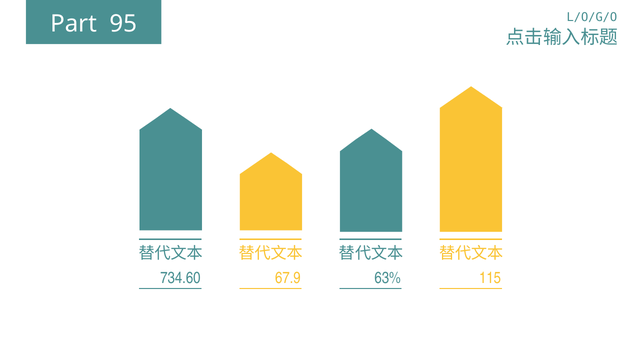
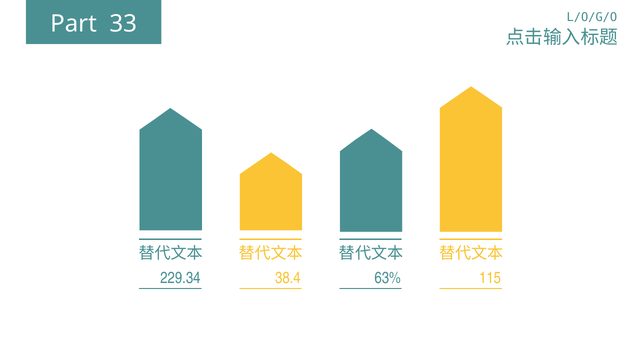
95: 95 -> 33 (123, 24)
734.60: 734.60 -> 229.34 (180, 278)
67.9: 67.9 -> 38.4 (288, 278)
